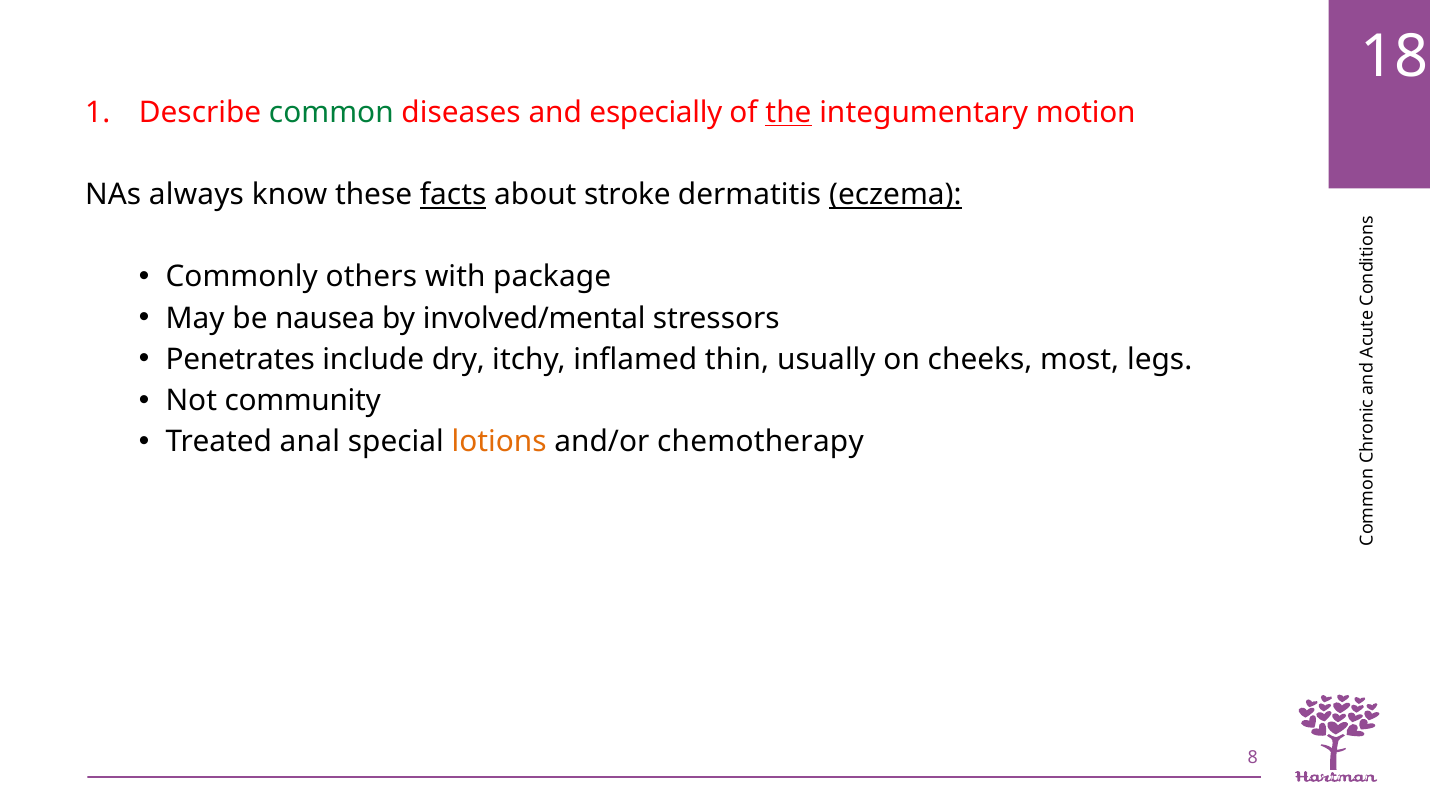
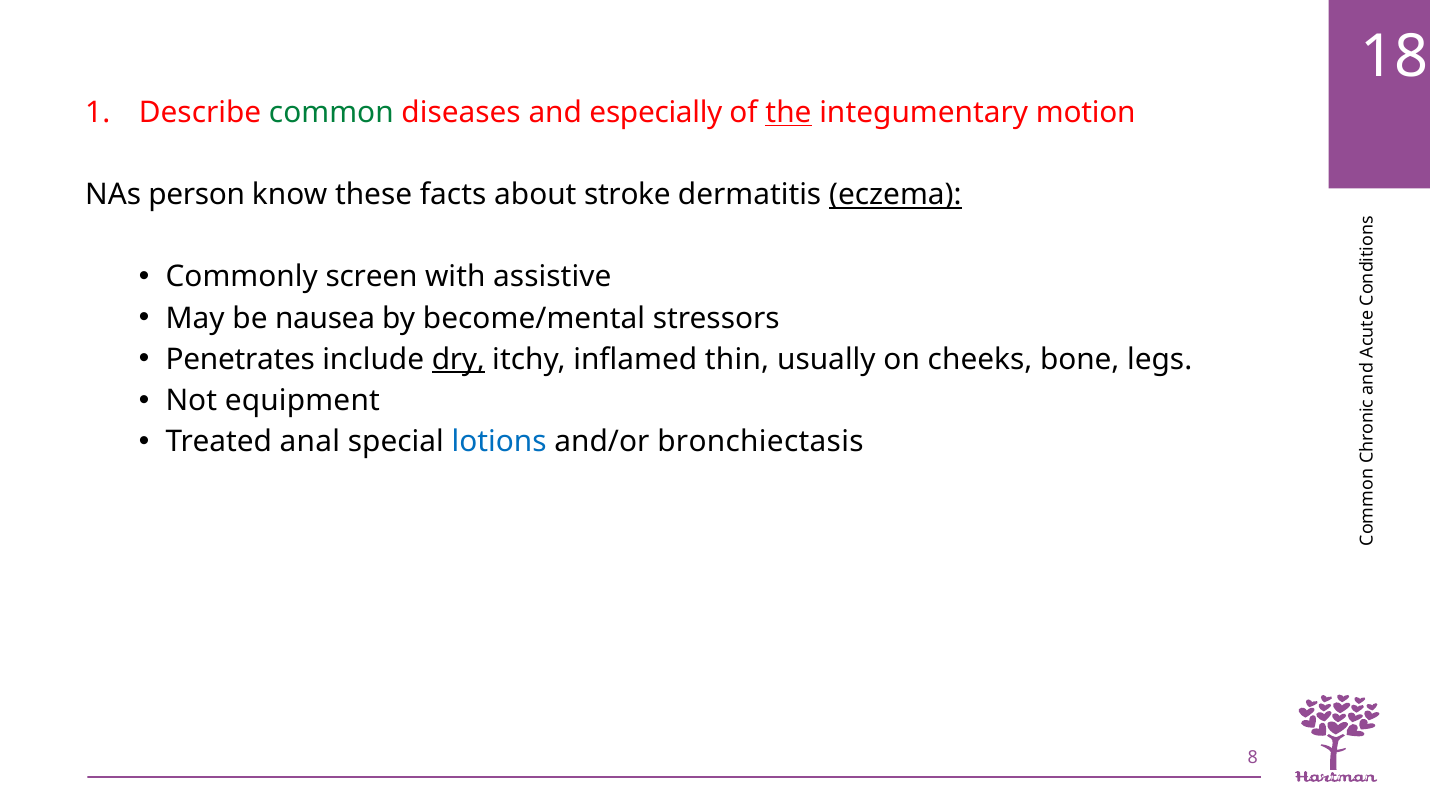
always: always -> person (197, 195)
facts underline: present -> none (453, 195)
others: others -> screen (372, 277)
package: package -> assistive (552, 277)
involved/mental: involved/mental -> become/mental (534, 318)
dry underline: none -> present (458, 360)
most: most -> bone (1080, 360)
community: community -> equipment (302, 401)
lotions colour: orange -> blue (499, 442)
chemotherapy: chemotherapy -> bronchiectasis (760, 442)
